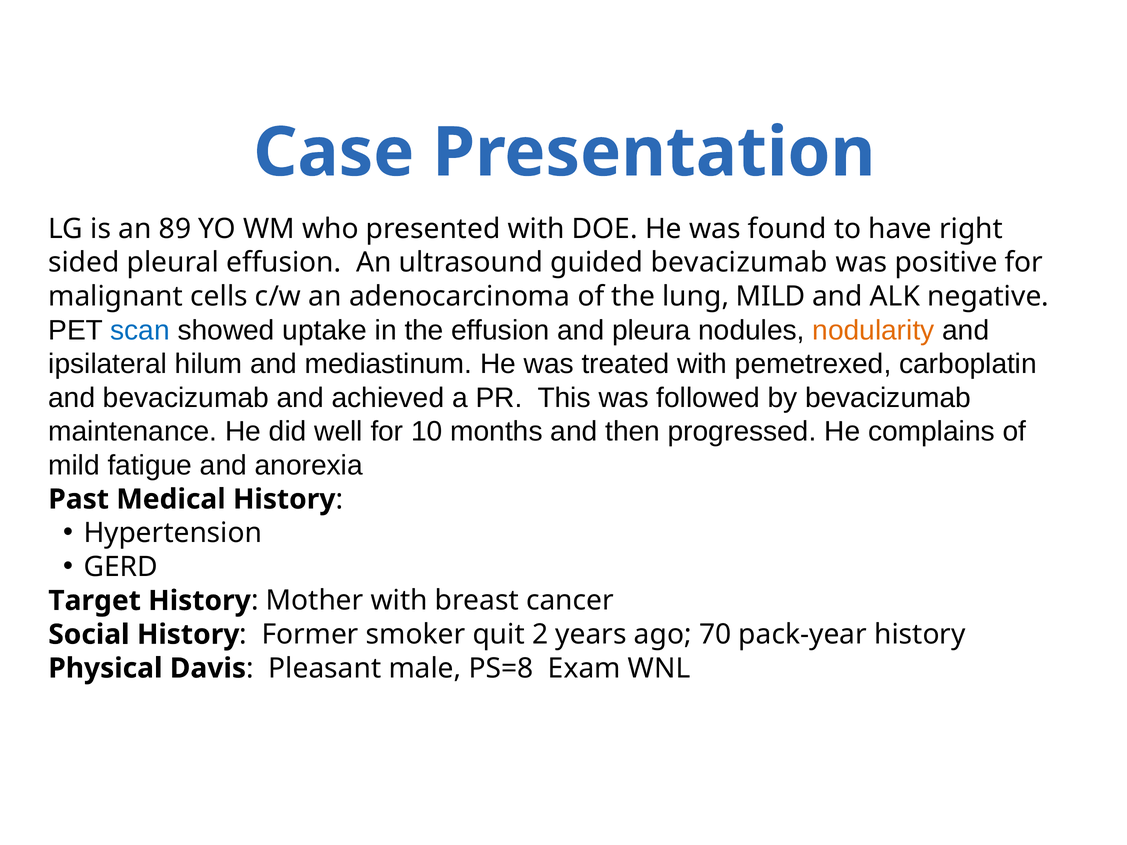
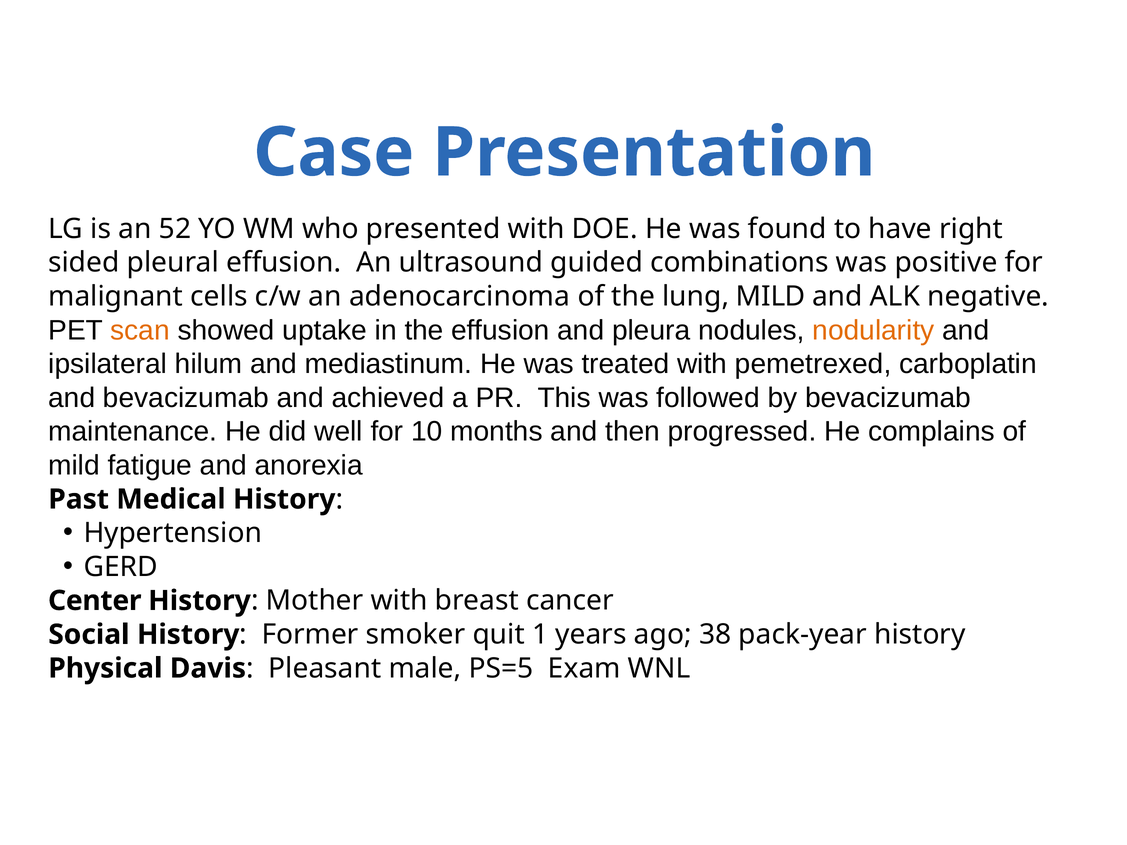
89: 89 -> 52 (175, 229)
guided bevacizumab: bevacizumab -> combinations (739, 263)
scan colour: blue -> orange (140, 330)
Target: Target -> Center (95, 601)
2: 2 -> 1 (540, 635)
70: 70 -> 38 (715, 635)
PS=8: PS=8 -> PS=5 (501, 668)
